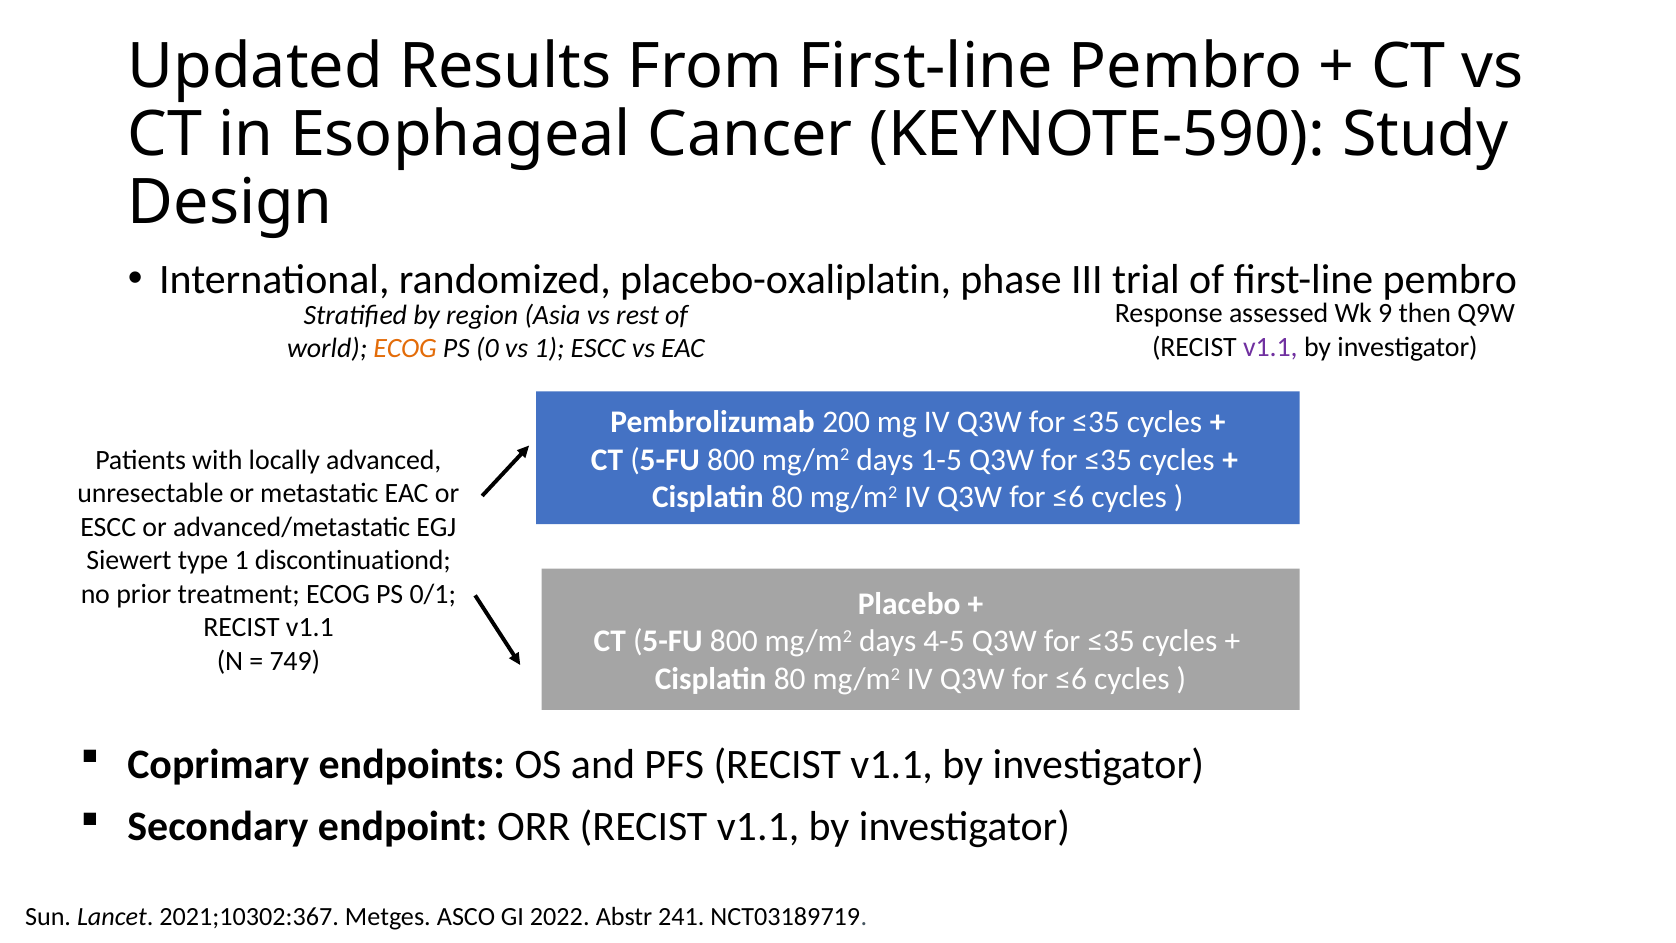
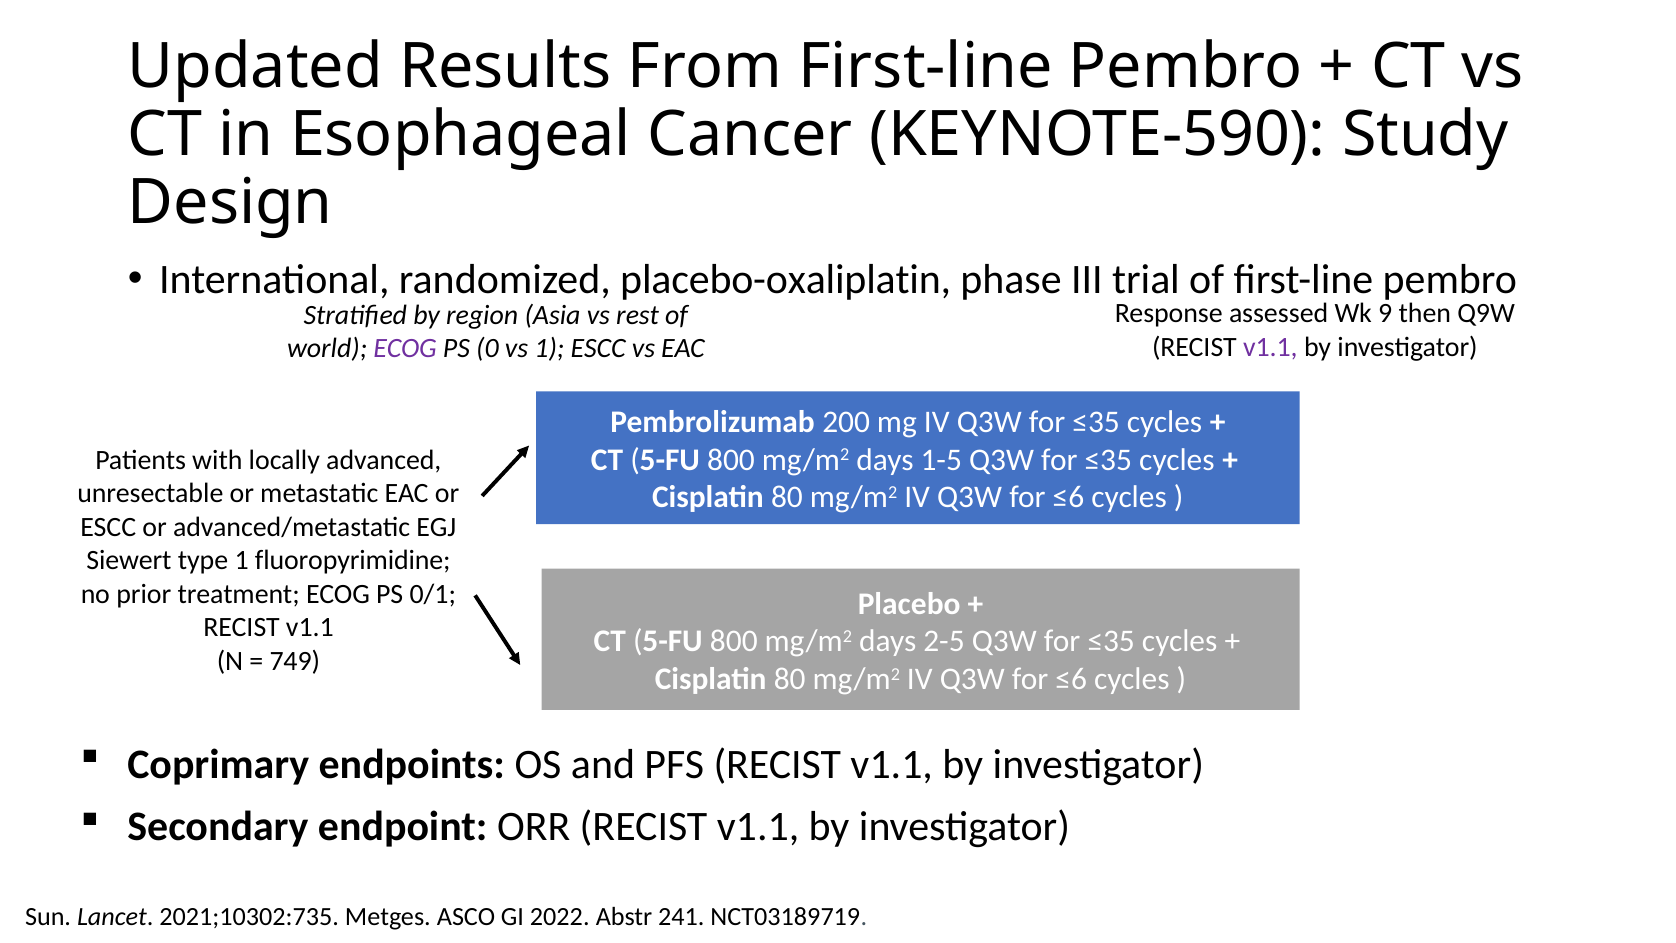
ECOG colour: orange -> purple (405, 348)
discontinuationd: discontinuationd -> fluoropyrimidine (353, 561)
4-5: 4-5 -> 2-5 (944, 641)
2021;10302:367: 2021;10302:367 -> 2021;10302:735 (249, 916)
